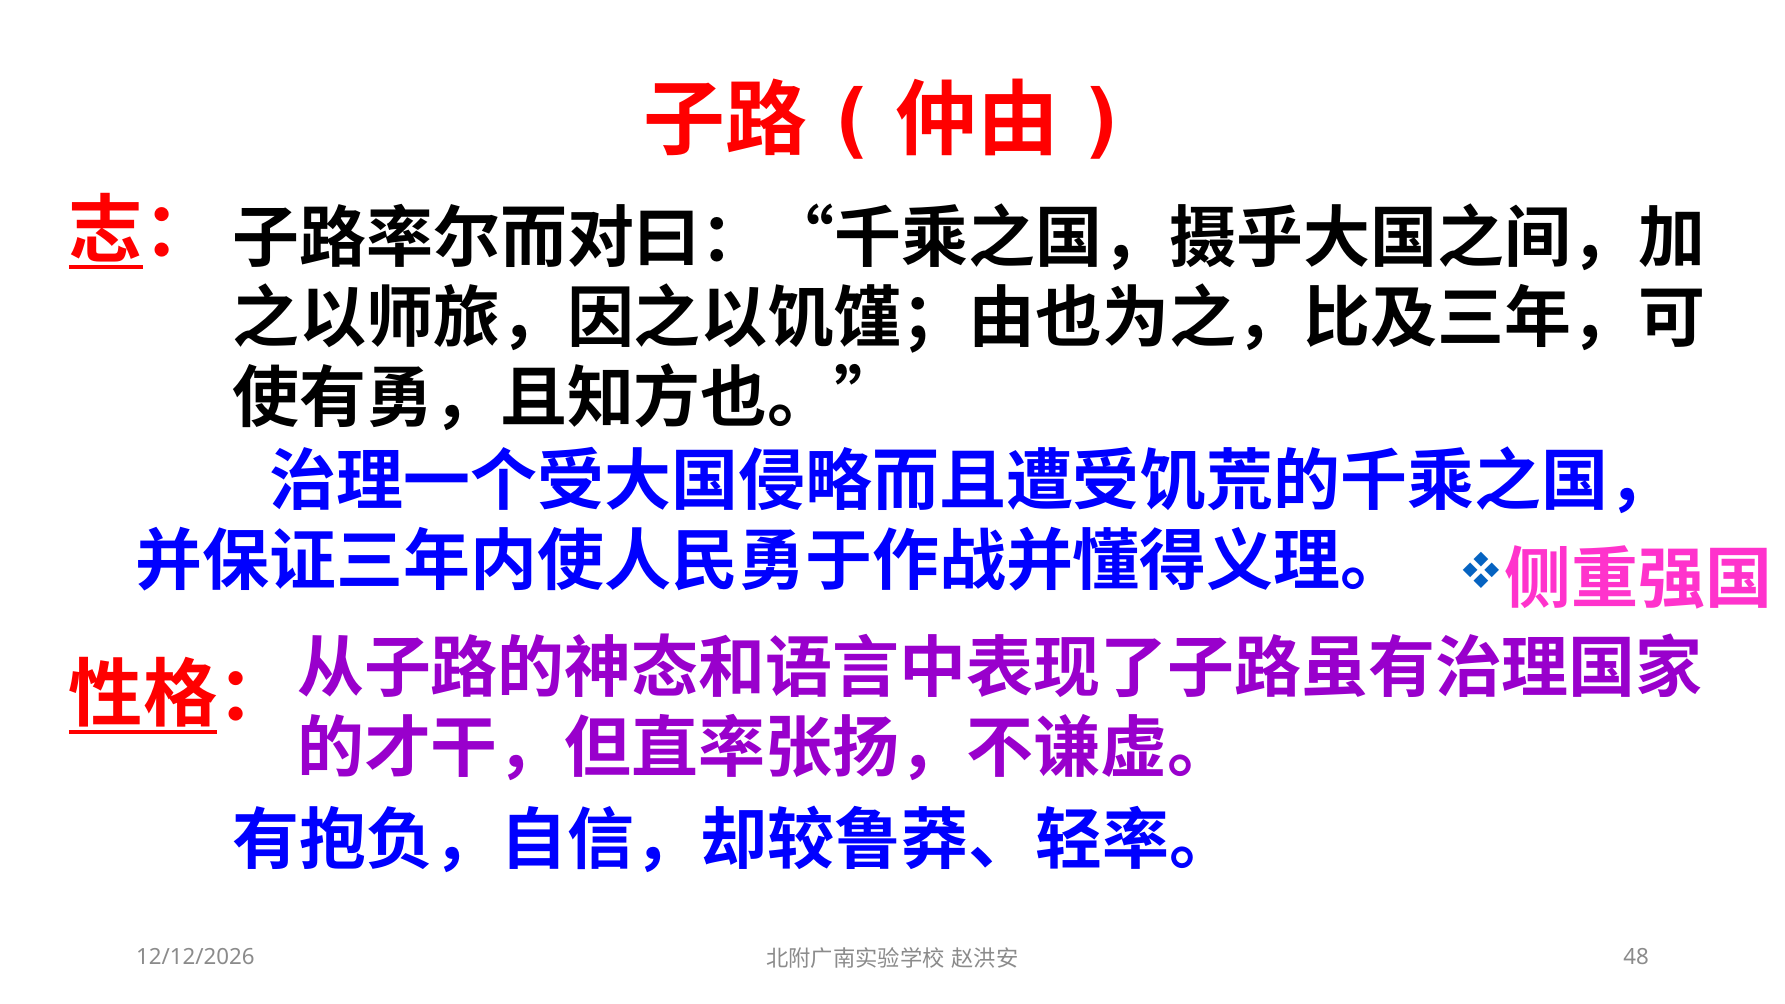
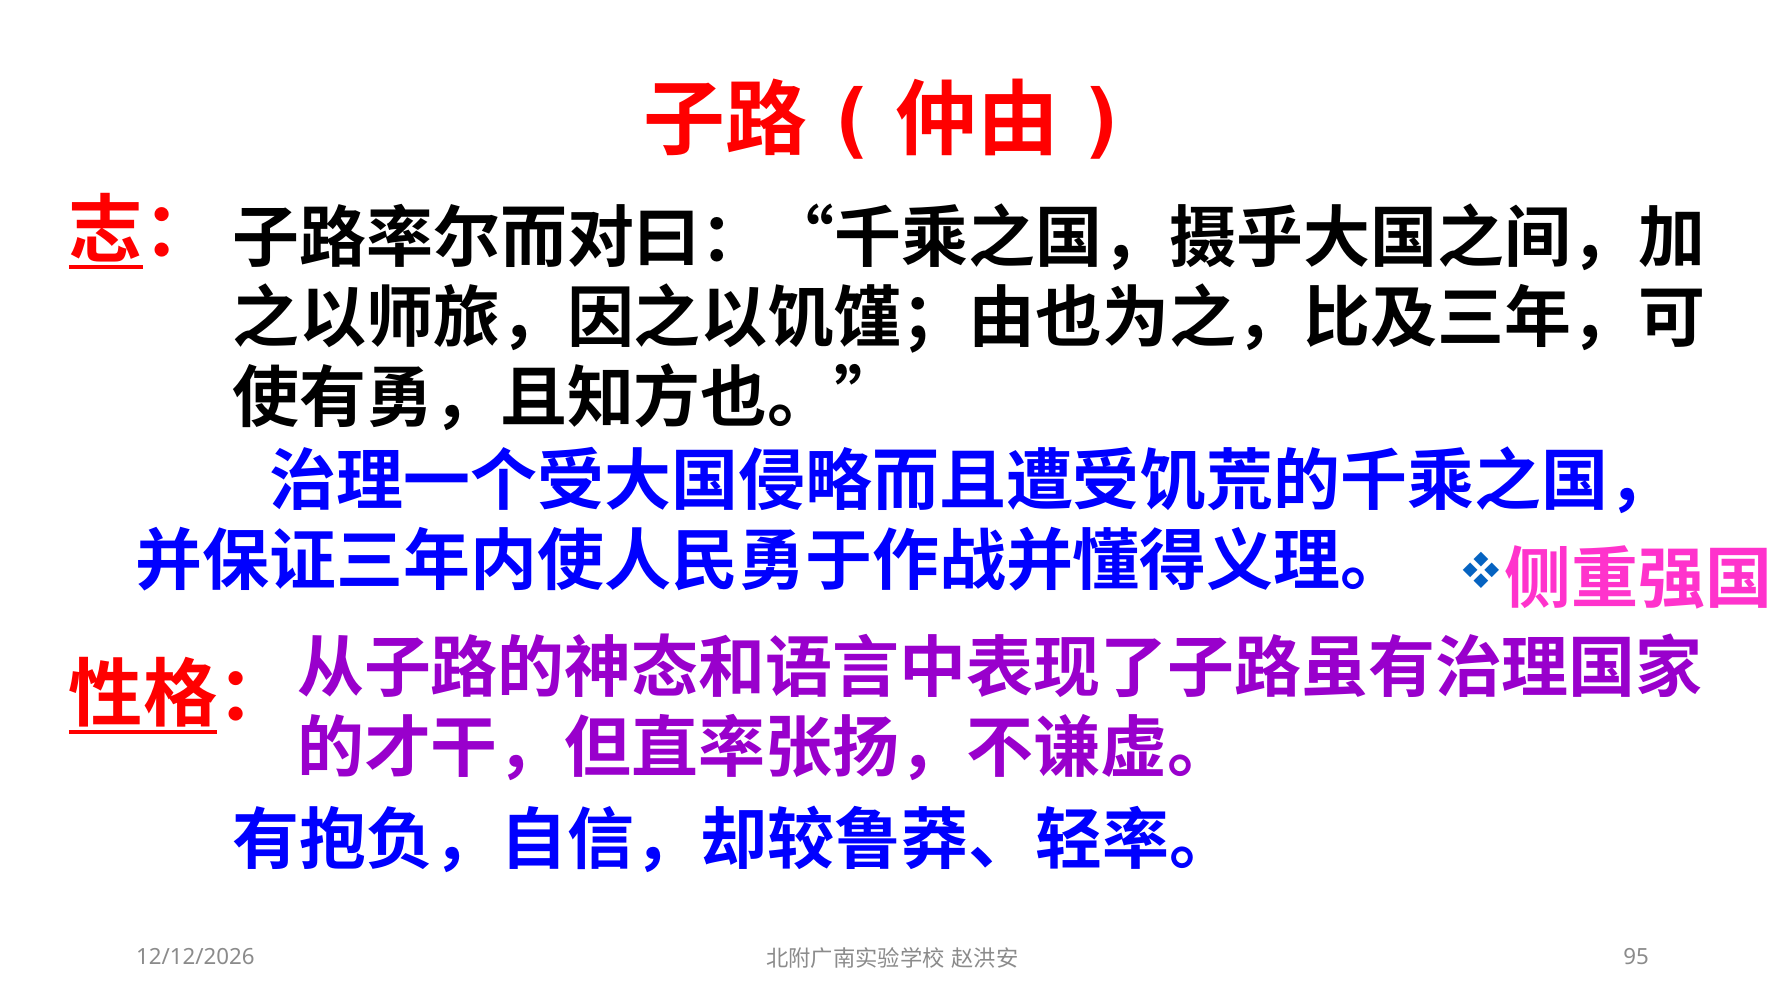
48: 48 -> 95 (1636, 957)
